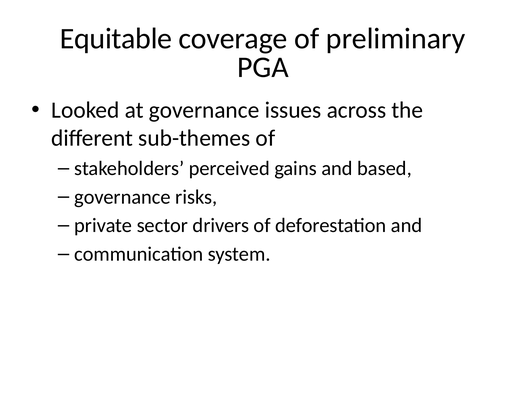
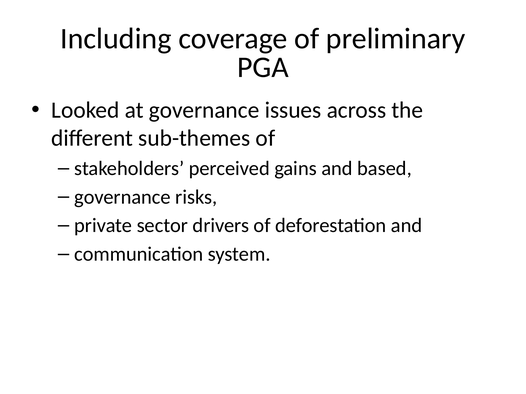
Equitable: Equitable -> Including (116, 39)
